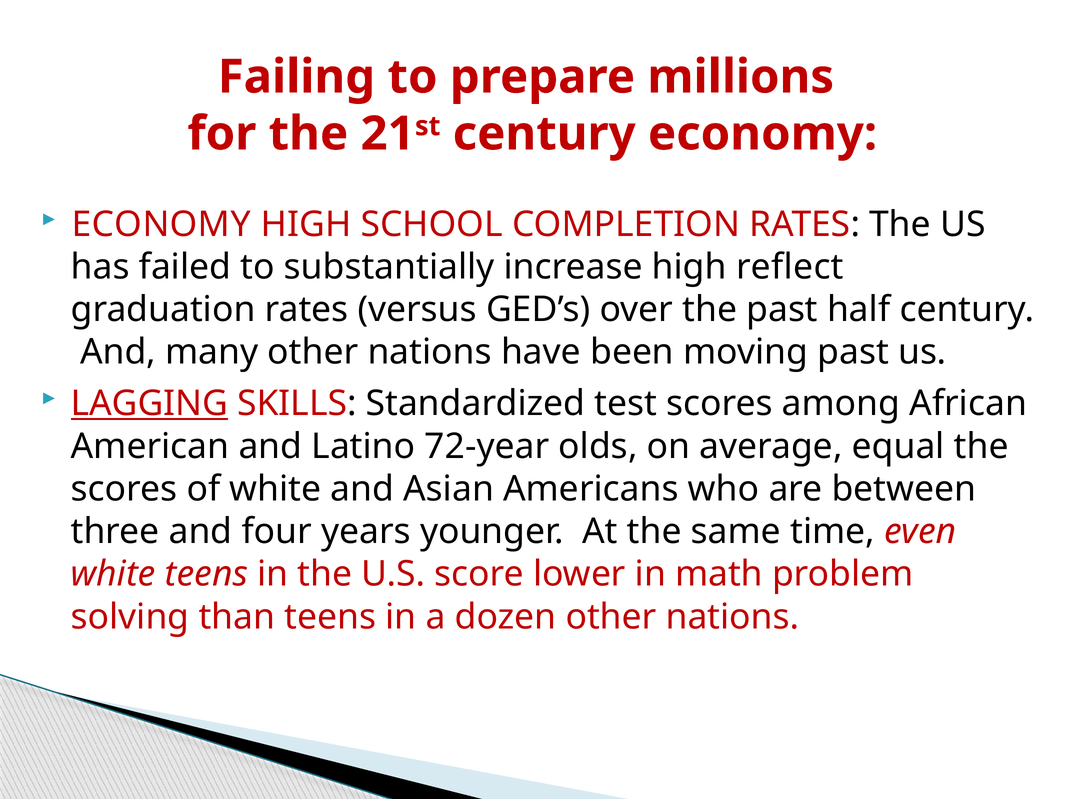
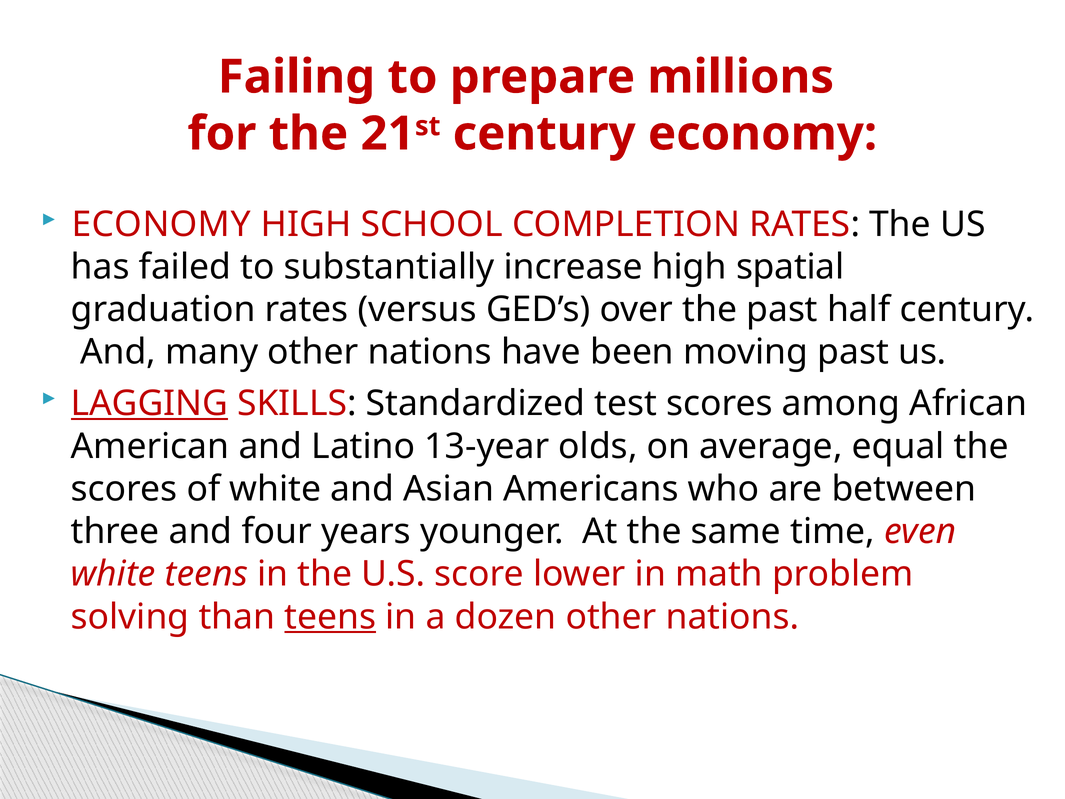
reflect: reflect -> spatial (790, 267)
72-year: 72-year -> 13-year (487, 446)
teens underline: none -> present (330, 617)
